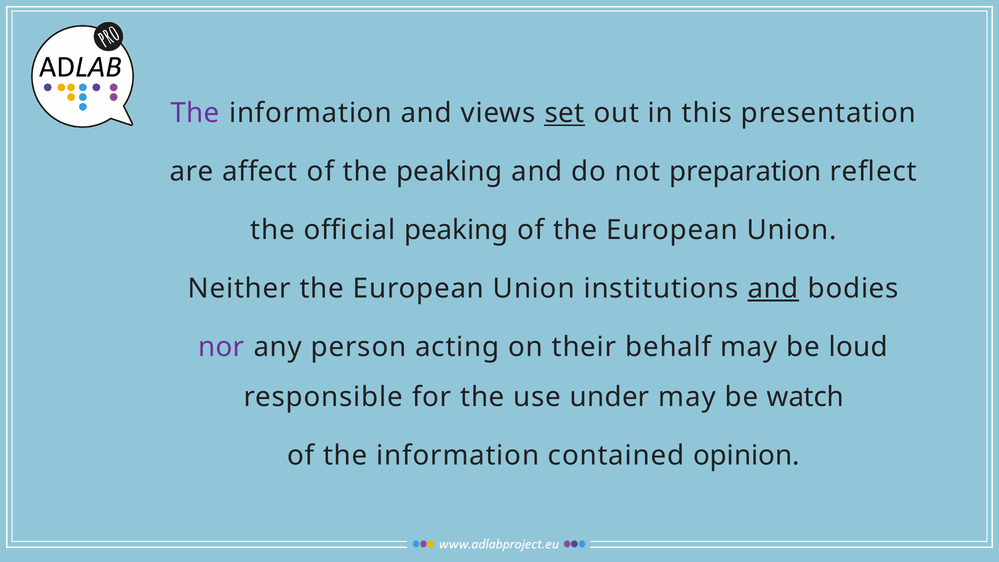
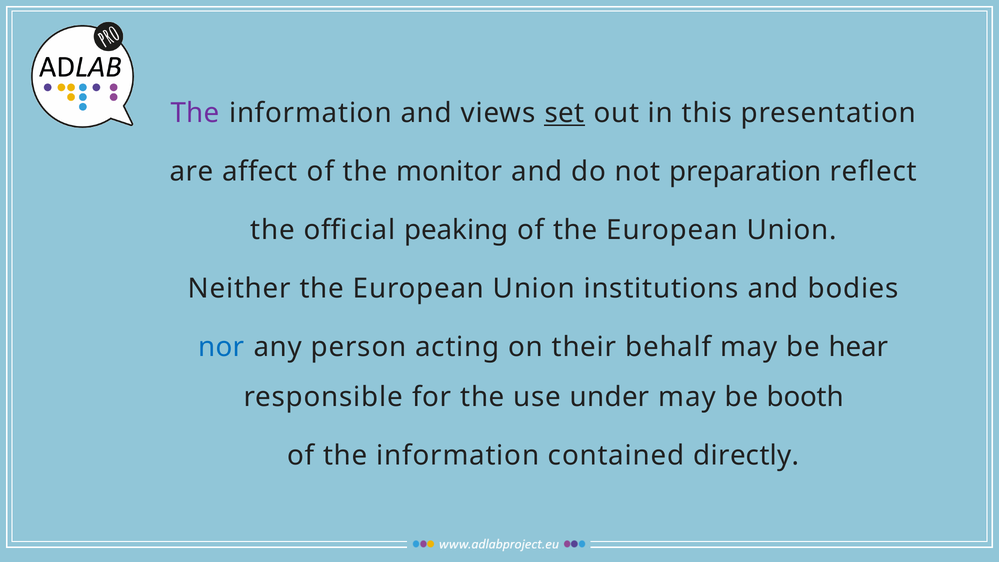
the peaking: peaking -> monitor (449, 172)
and underline: present -> none (773, 288)
nor colour: purple -> blue (221, 347)
loud: loud -> hear (858, 347)
watch: watch -> booth (805, 397)
opinion: opinion -> directly (746, 455)
